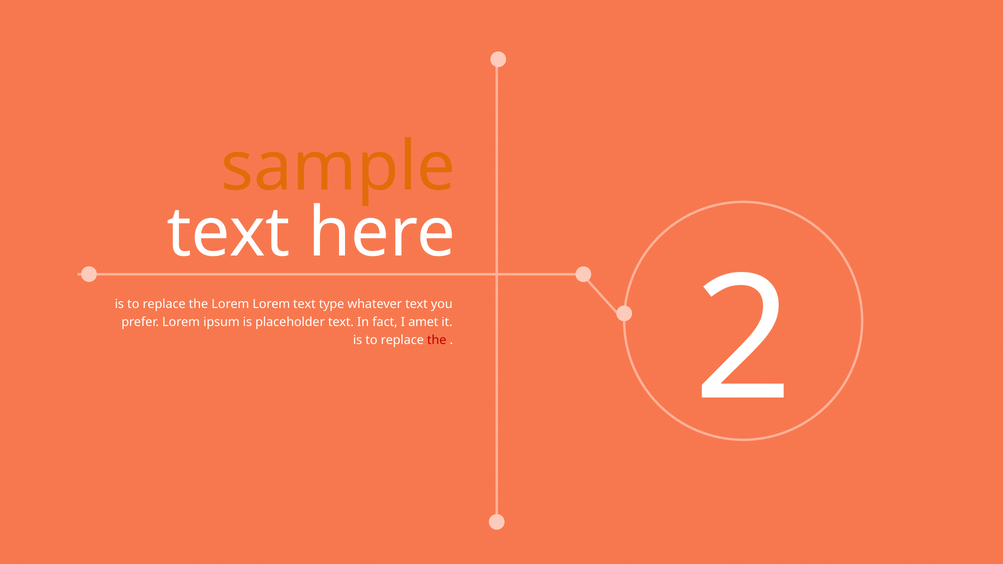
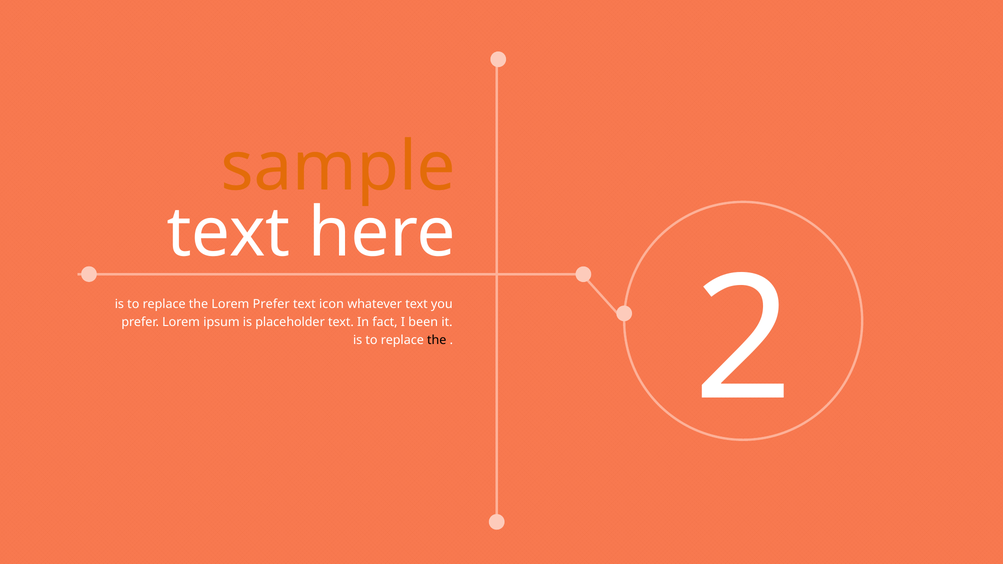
Lorem Lorem: Lorem -> Prefer (271, 304)
type: type -> icon (331, 304)
amet: amet -> been (423, 322)
the colour: red -> black (437, 340)
